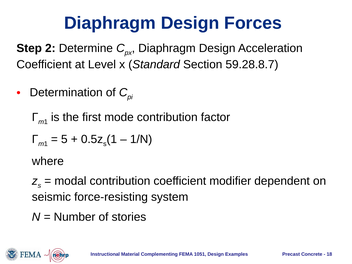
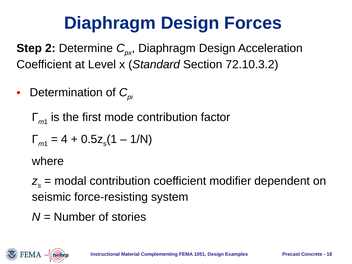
59.28.8.7: 59.28.8.7 -> 72.10.3.2 (252, 64)
5: 5 -> 4 (64, 139)
